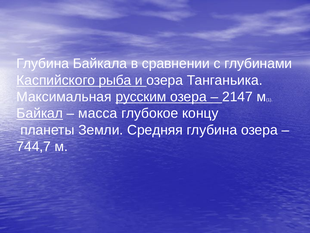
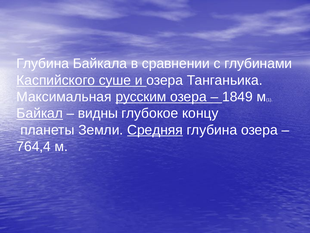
рыба: рыба -> суше (115, 80)
2147: 2147 -> 1849 (237, 97)
масса: масса -> видны (98, 113)
Средняя underline: none -> present (155, 130)
744,7: 744,7 -> 764,4 (34, 146)
